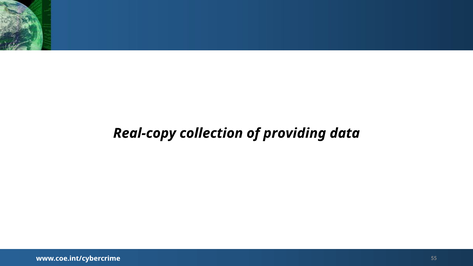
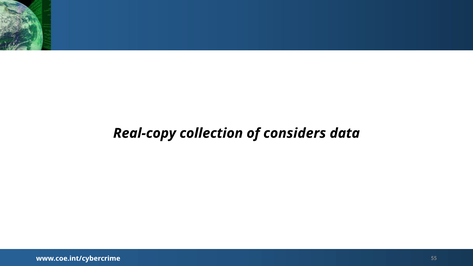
providing: providing -> considers (295, 133)
